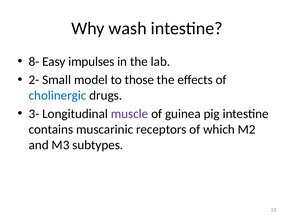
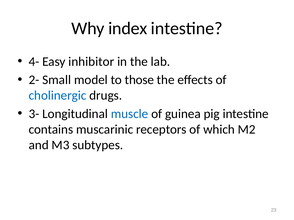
wash: wash -> index (128, 28)
8-: 8- -> 4- (34, 62)
impulses: impulses -> inhibitor (91, 62)
muscle colour: purple -> blue (130, 114)
